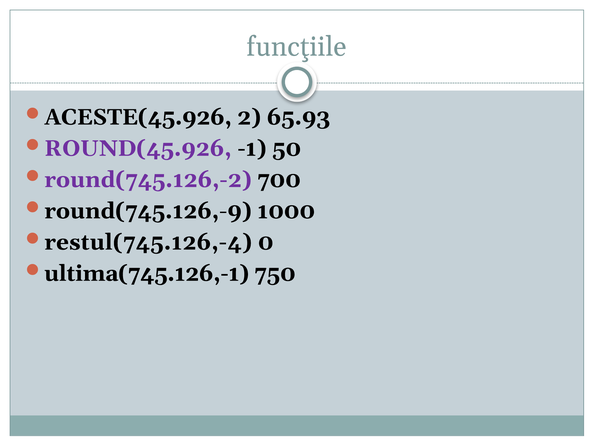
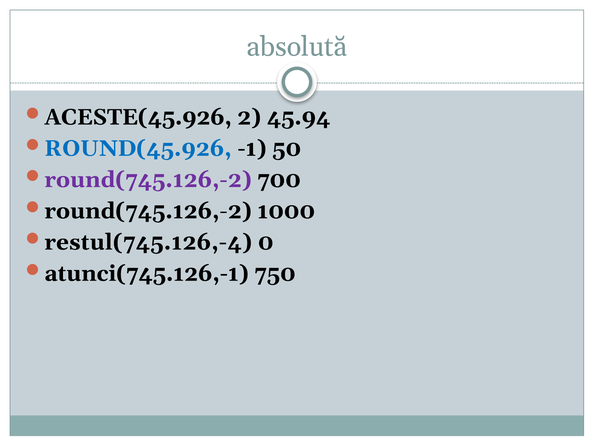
funcţiile: funcţiile -> absolută (297, 47)
65.93: 65.93 -> 45.94 (299, 117)
ROUND(45.926 colour: purple -> blue (138, 148)
round(745.126,-9: round(745.126,-9 -> round(745.126,-2 (148, 211)
ultima(745.126,-1: ultima(745.126,-1 -> atunci(745.126,-1 (147, 273)
